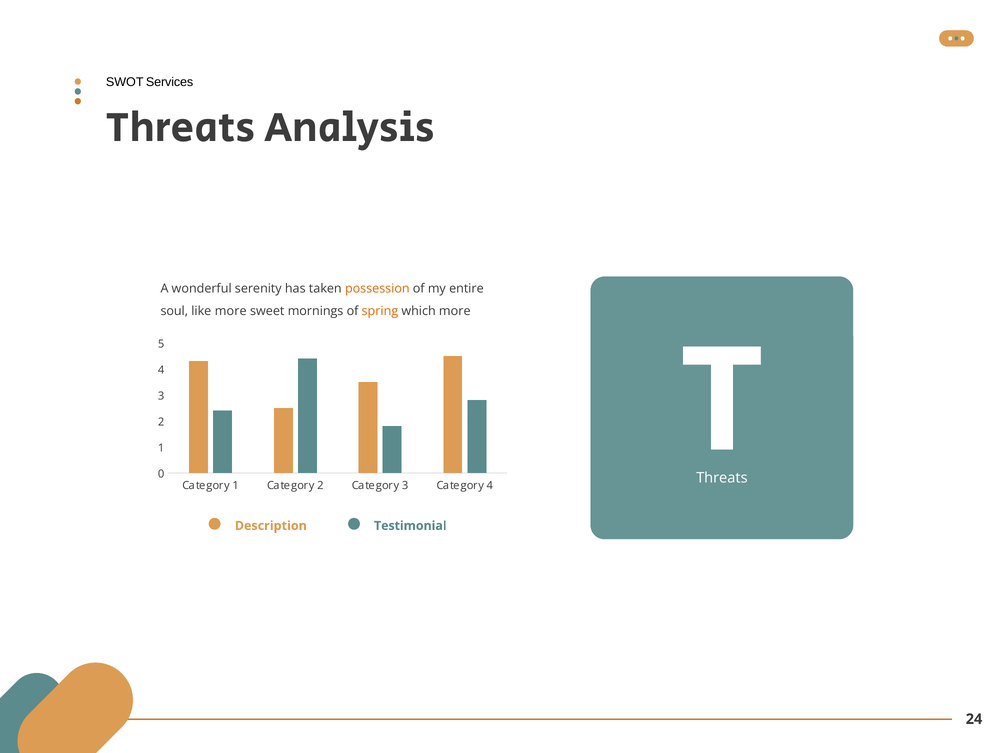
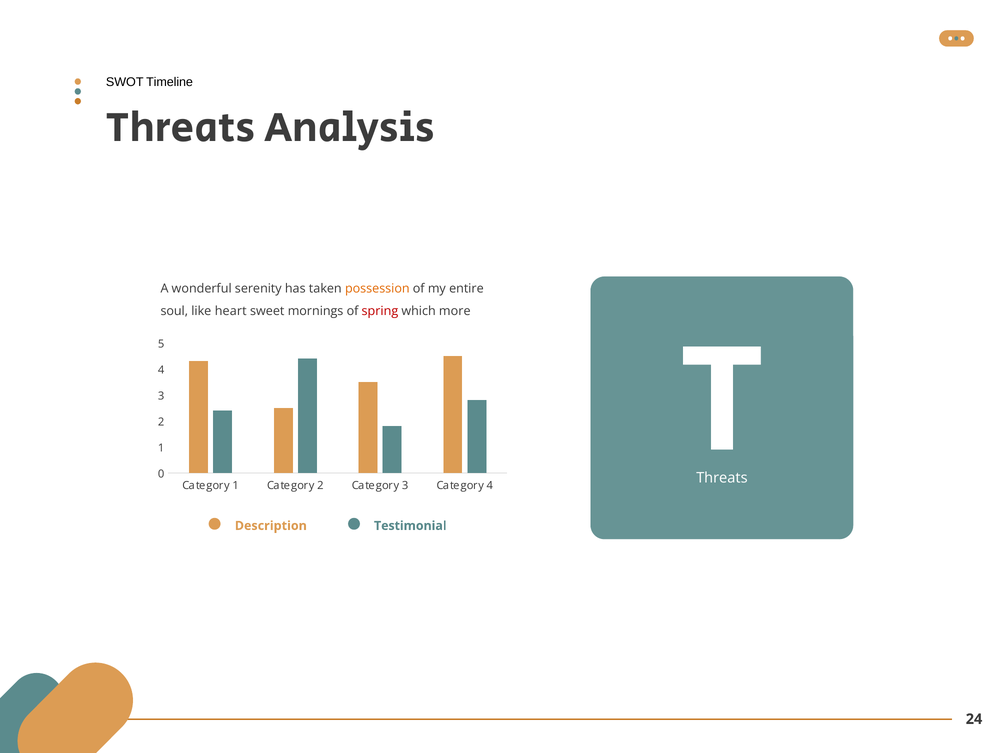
Services: Services -> Timeline (170, 82)
like more: more -> heart (231, 311)
spring colour: orange -> red (380, 311)
